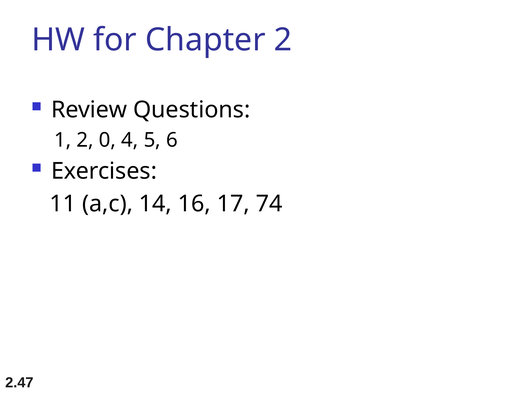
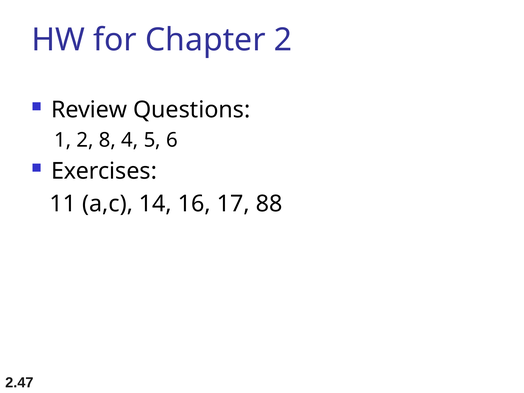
0: 0 -> 8 (107, 140)
74: 74 -> 88 (269, 204)
